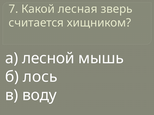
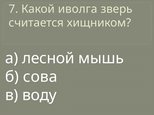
лесная: лесная -> иволга (78, 9)
лось: лось -> сова (40, 77)
